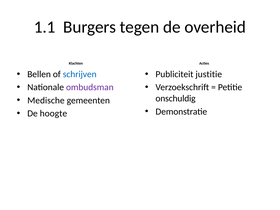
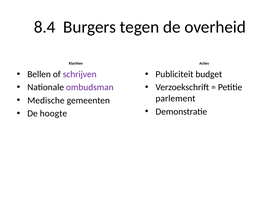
1.1: 1.1 -> 8.4 (45, 27)
schrijven colour: blue -> purple (80, 74)
justitie: justitie -> budget (209, 74)
onschuldig: onschuldig -> parlement (175, 99)
